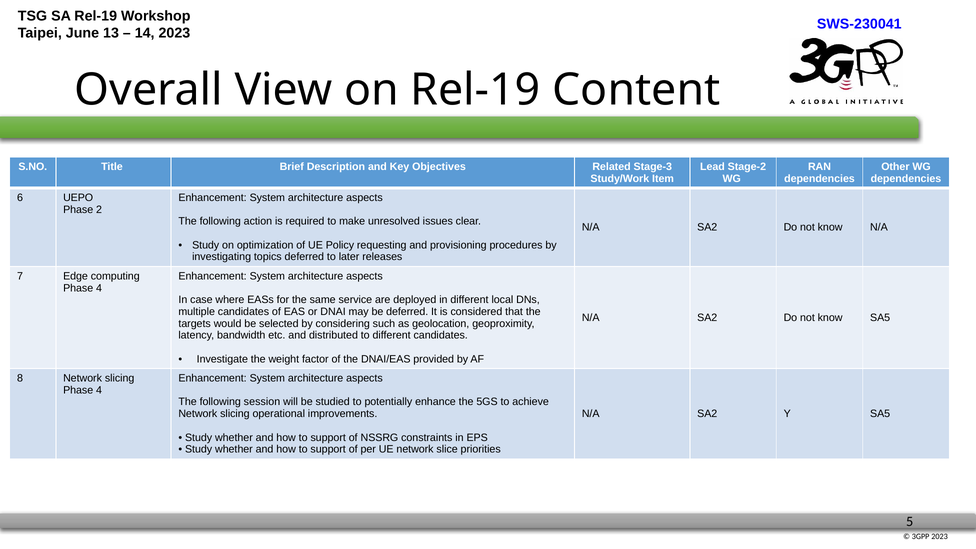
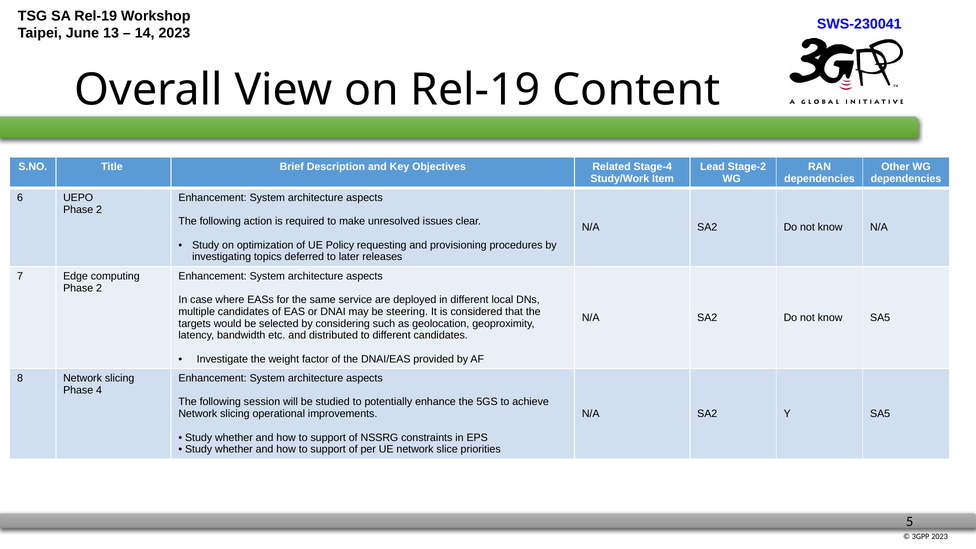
Stage-3: Stage-3 -> Stage-4 (653, 167)
4: 4 -> 2 (99, 288)
be deferred: deferred -> steering (407, 312)
